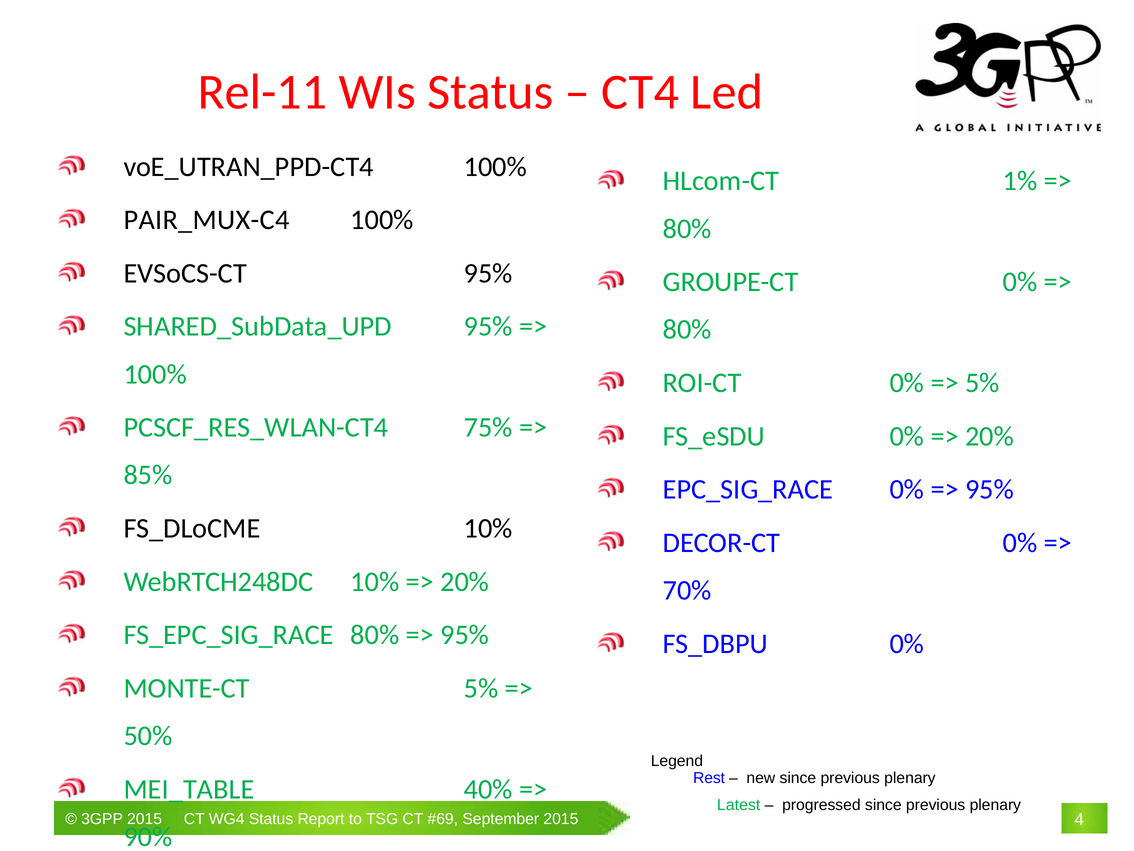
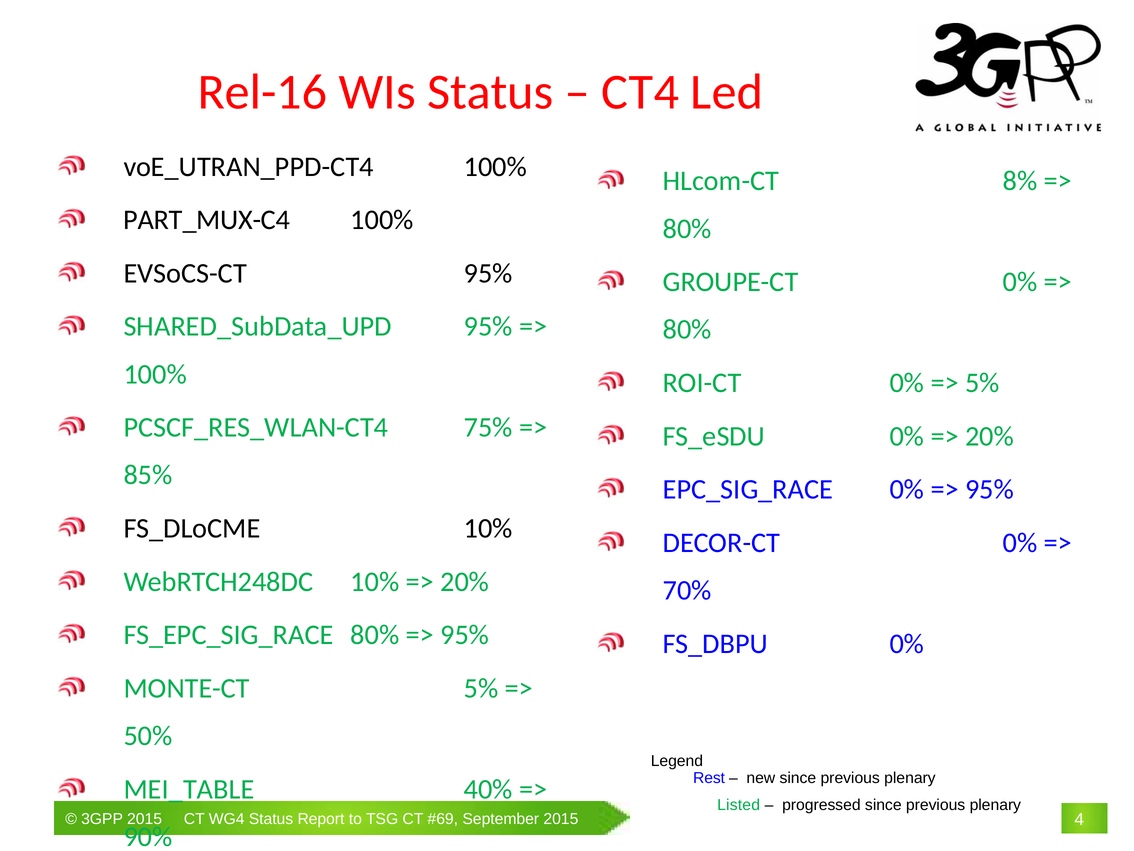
Rel-11: Rel-11 -> Rel-16 (262, 92)
1%: 1% -> 8% (1020, 181)
PAIR_MUX-C4: PAIR_MUX-C4 -> PART_MUX-C4 (207, 220)
Latest: Latest -> Listed (739, 804)
